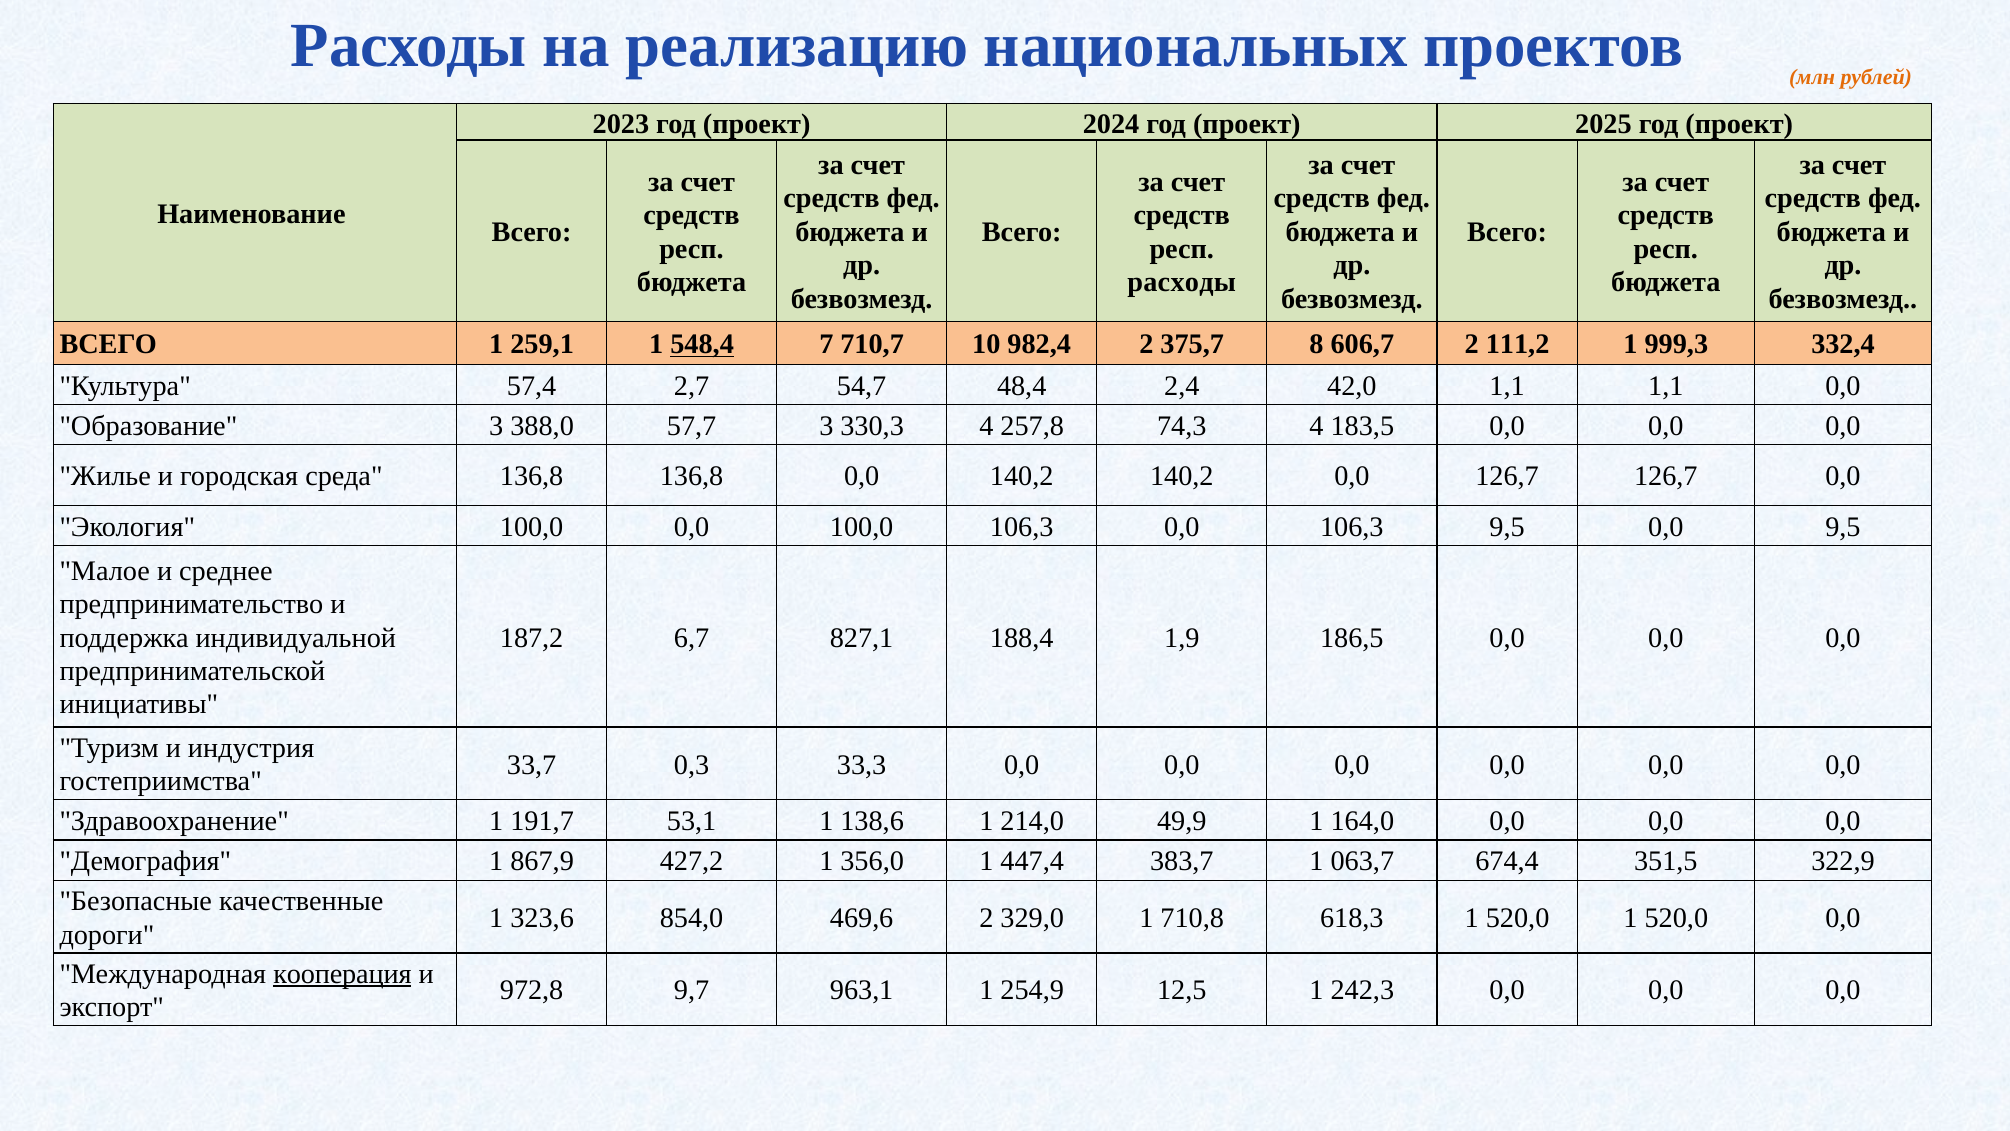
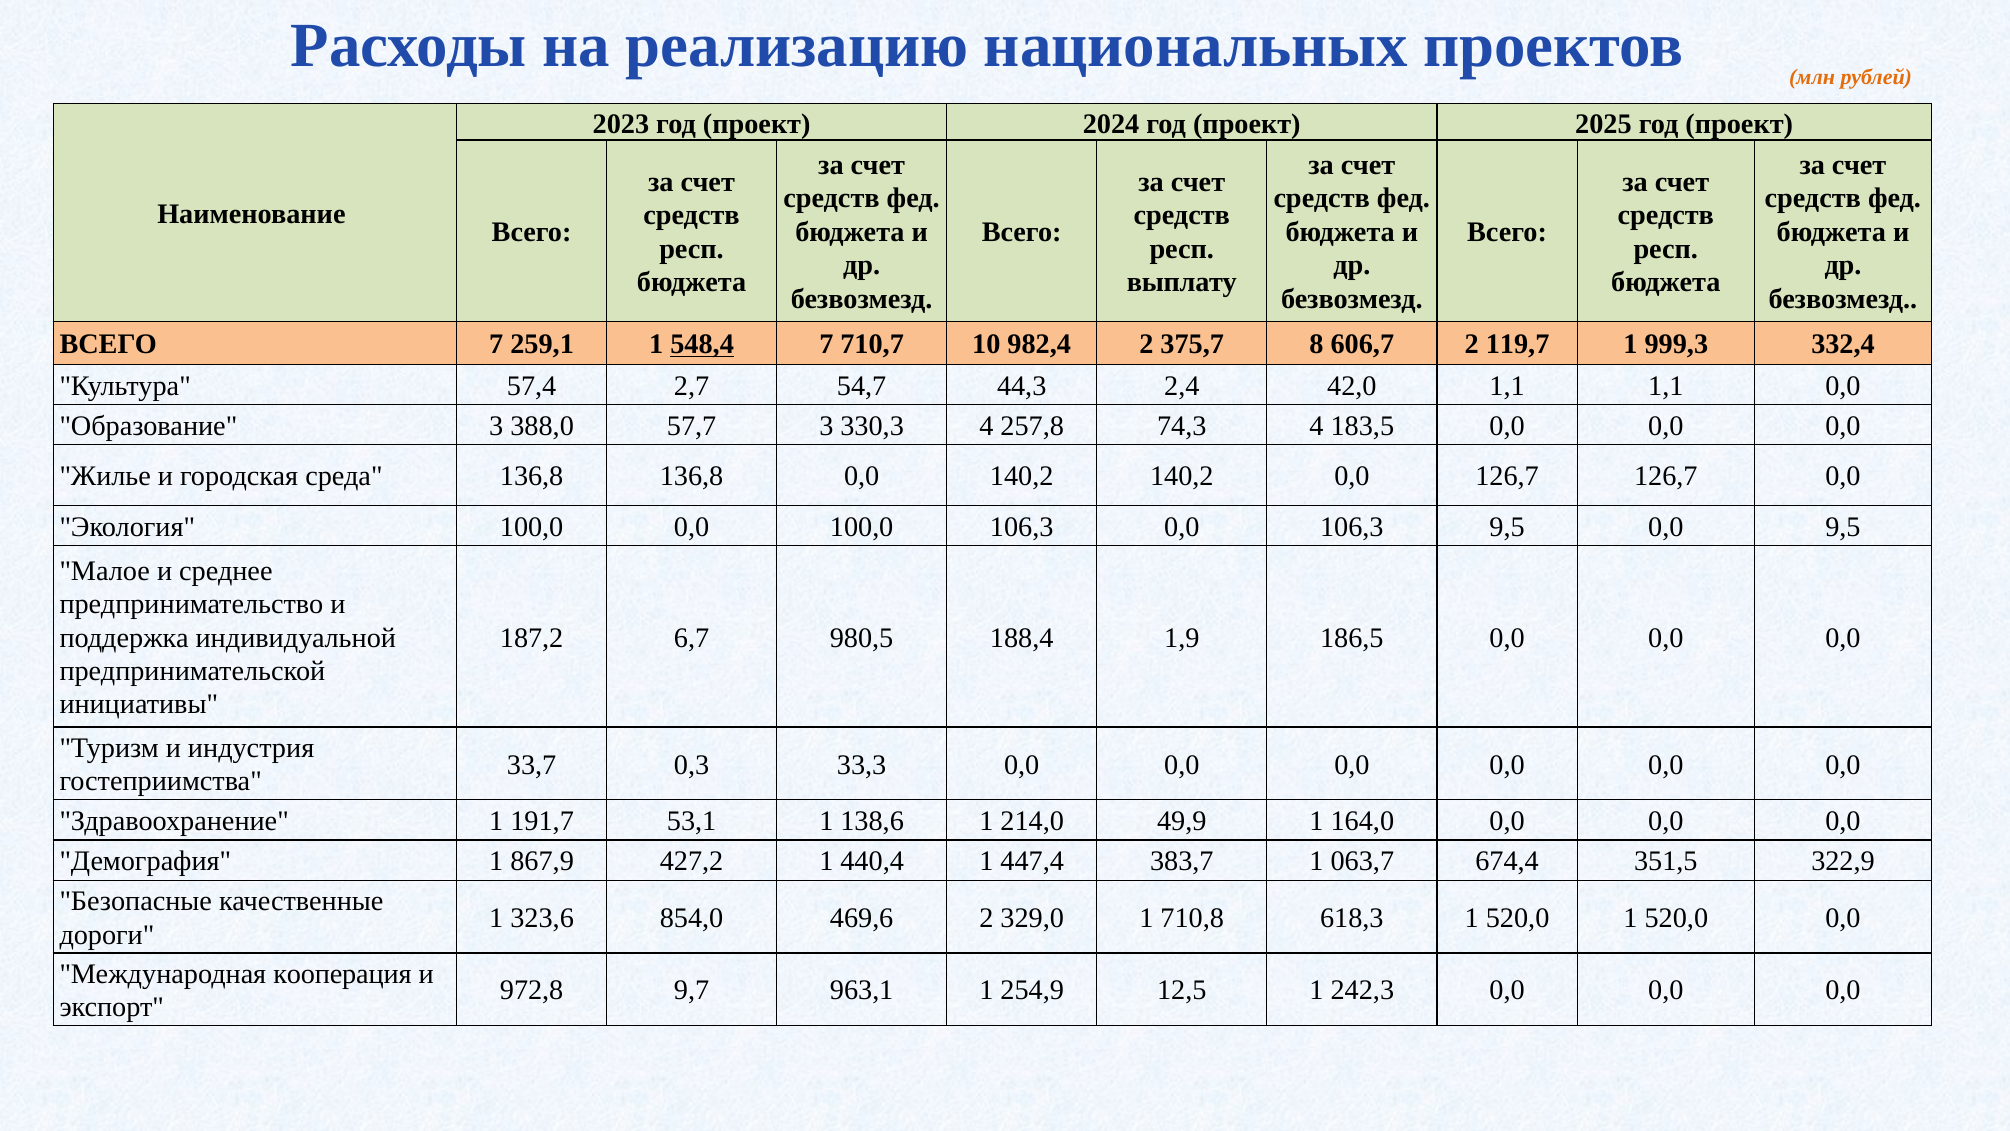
расходы: расходы -> выплату (1182, 282)
ВСЕГО 1: 1 -> 7 (496, 344)
111,2: 111,2 -> 119,7 (1518, 344)
48,4: 48,4 -> 44,3 (1022, 386)
827,1: 827,1 -> 980,5 (862, 637)
356,0: 356,0 -> 440,4 (872, 861)
кооперация underline: present -> none (342, 974)
